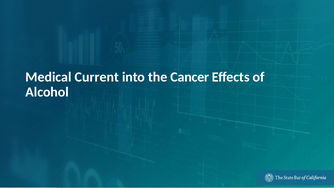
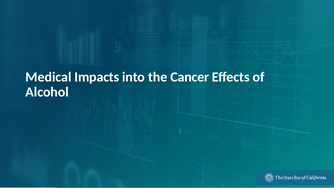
Current: Current -> Impacts (97, 77)
